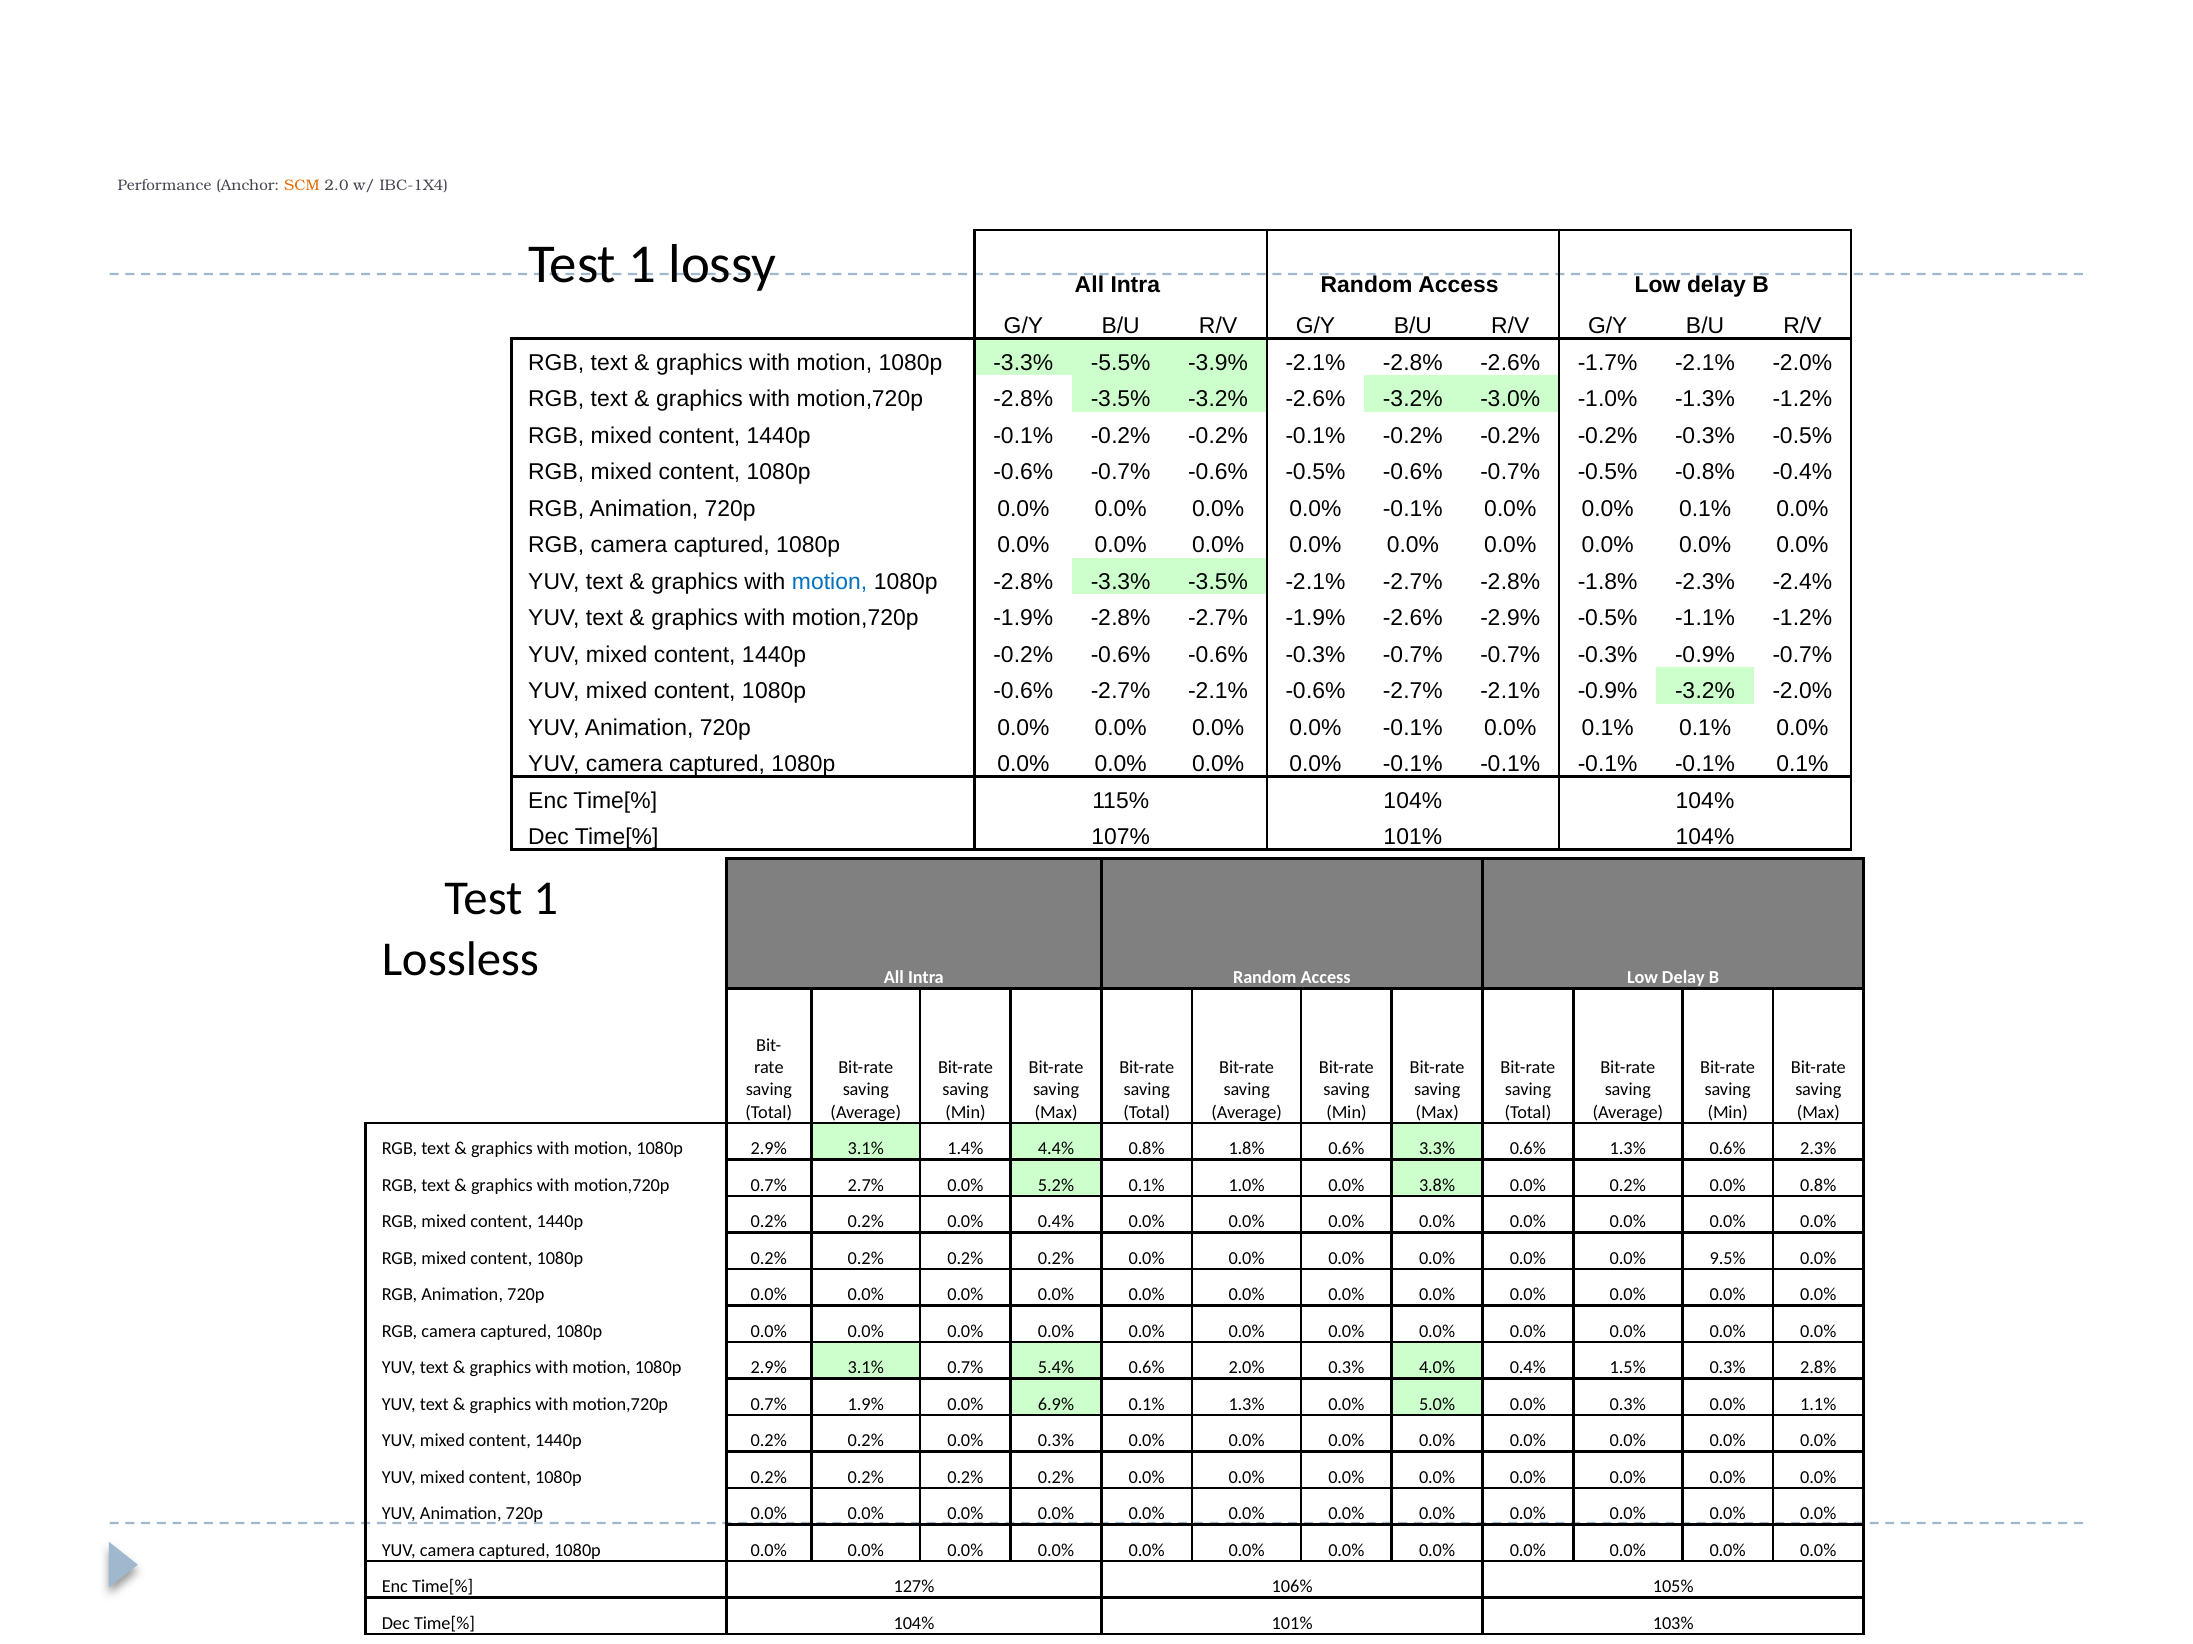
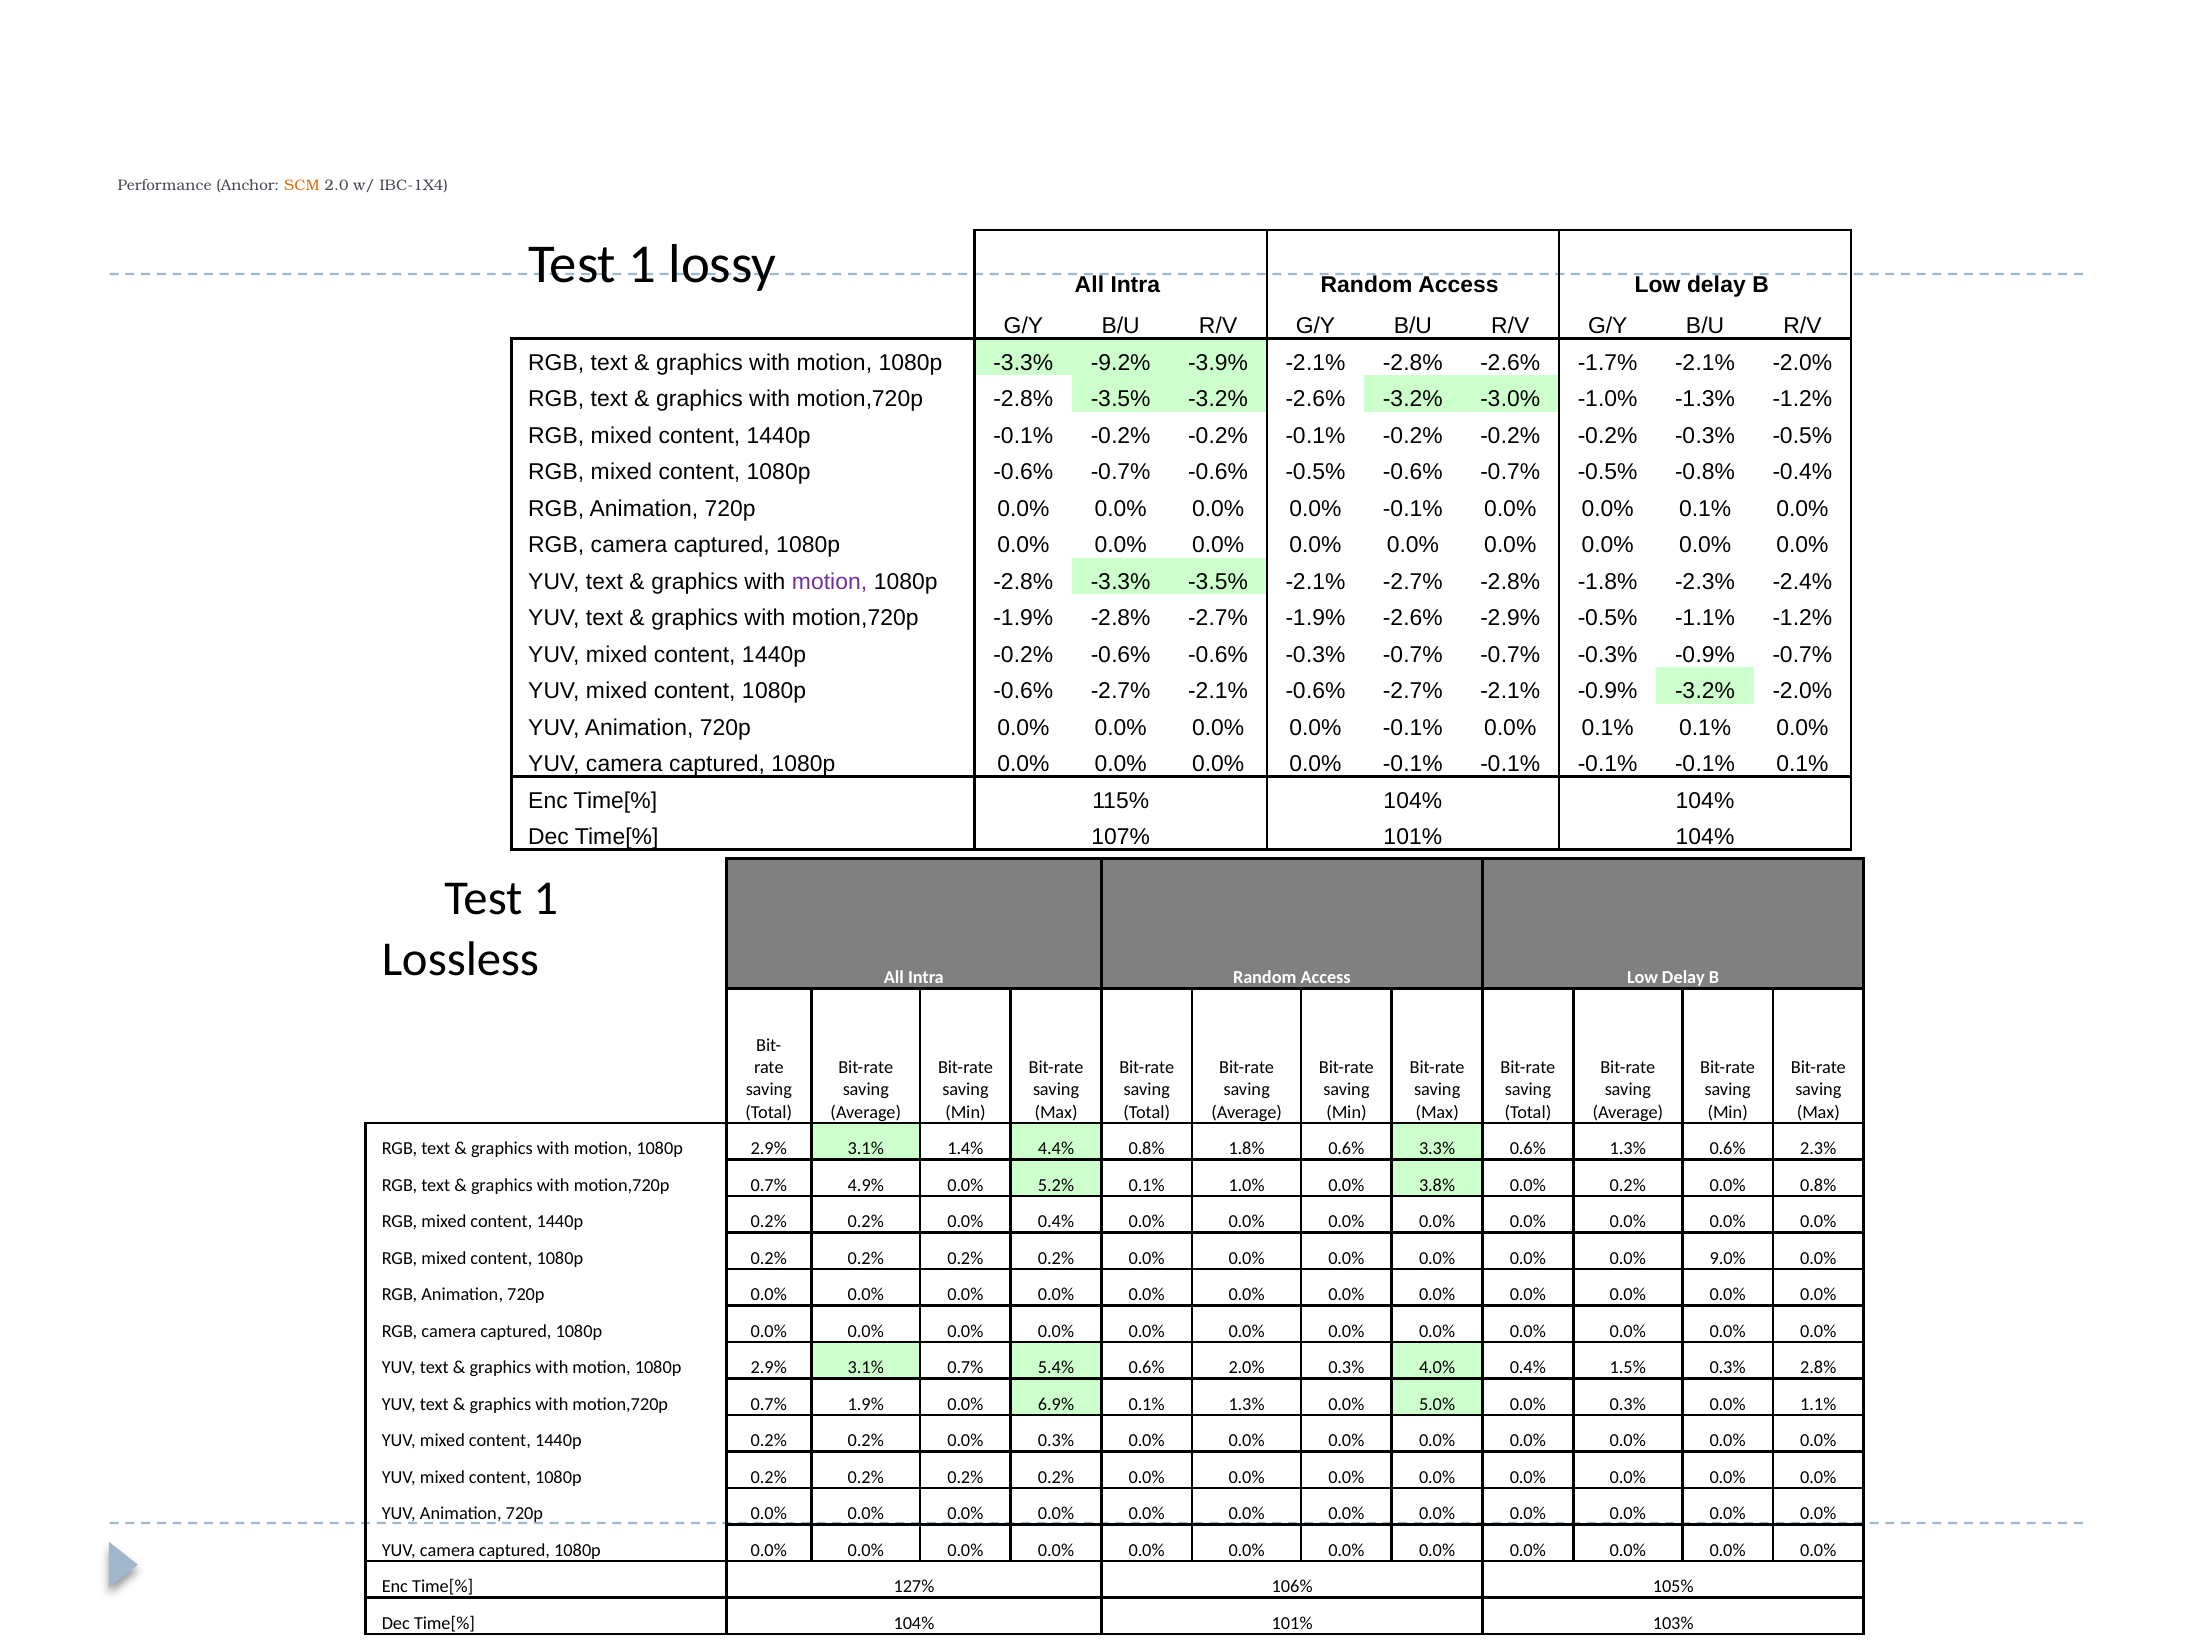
-5.5%: -5.5% -> -9.2% (1121, 363)
motion colour: blue -> purple (830, 582)
2.7%: 2.7% -> 4.9% (866, 1186)
9.5%: 9.5% -> 9.0% (1728, 1259)
